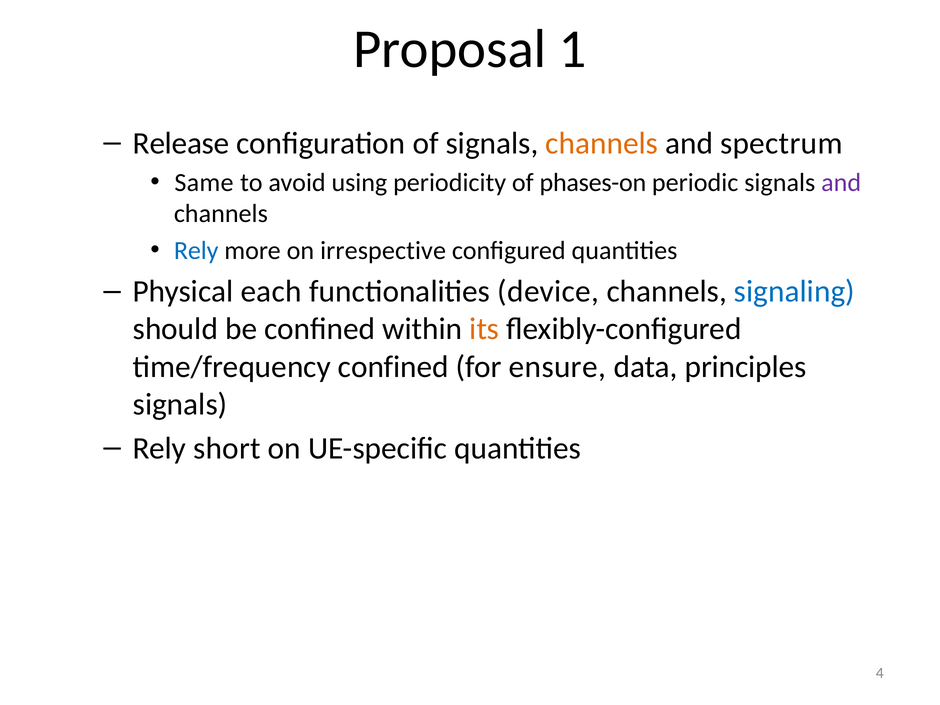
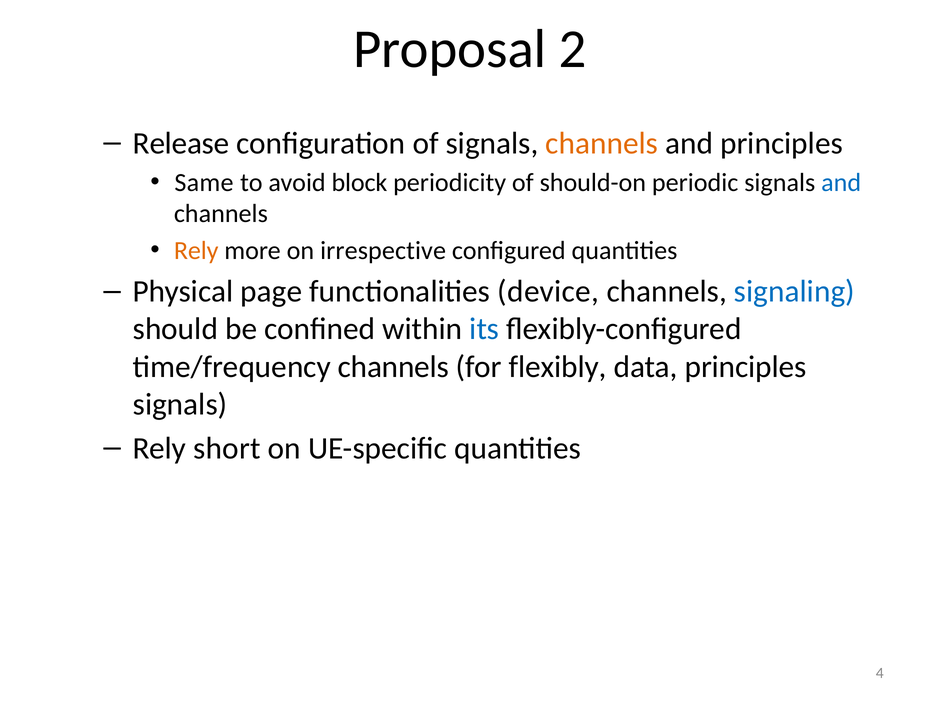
1: 1 -> 2 (573, 49)
and spectrum: spectrum -> principles (782, 143)
using: using -> block (359, 183)
phases-on: phases-on -> should-on (593, 183)
and colour: purple -> blue (841, 183)
Rely colour: blue -> orange (196, 250)
each: each -> page (271, 292)
its colour: orange -> blue (484, 329)
time/frequency confined: confined -> channels (393, 367)
ensure: ensure -> flexibly (558, 367)
